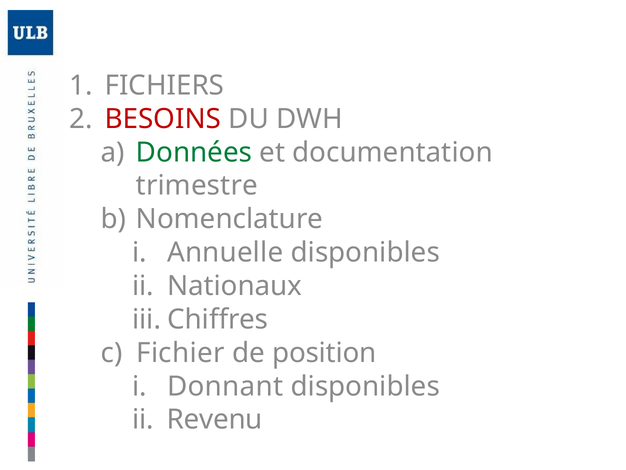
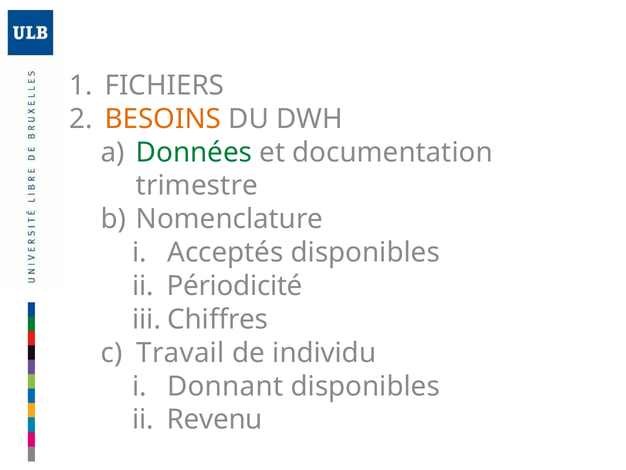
BESOINS colour: red -> orange (163, 119)
Annuelle: Annuelle -> Acceptés (225, 252)
Nationaux: Nationaux -> Périodicité (235, 286)
Fichier: Fichier -> Travail (180, 353)
position: position -> individu (324, 353)
